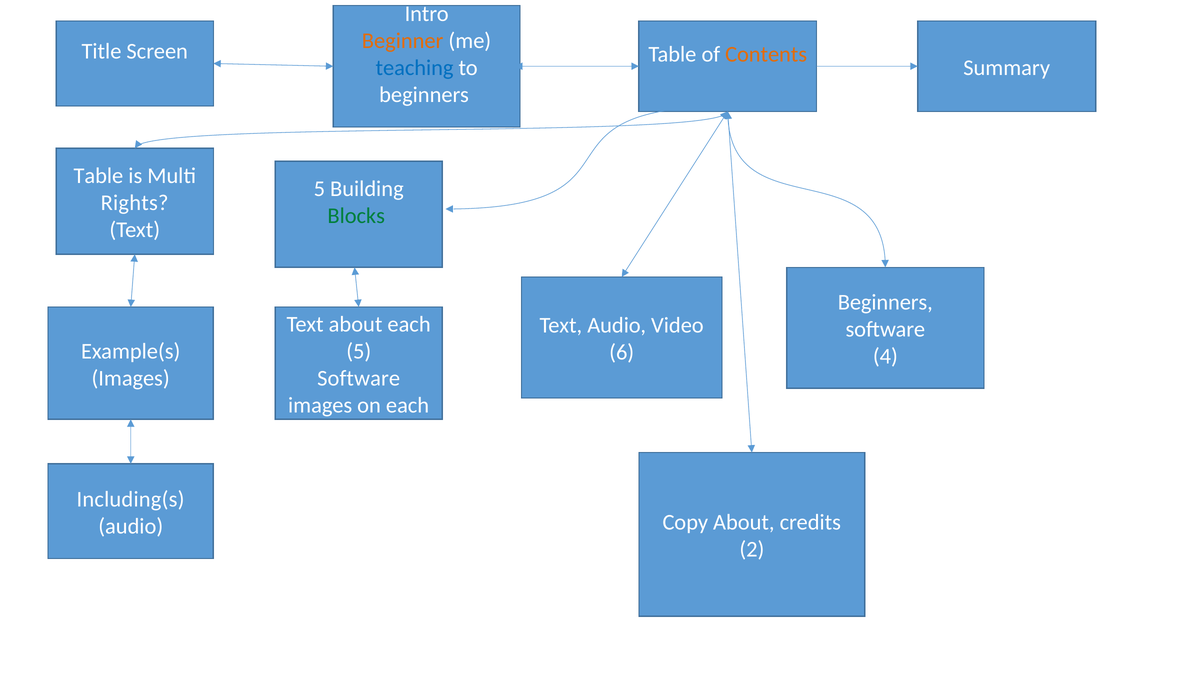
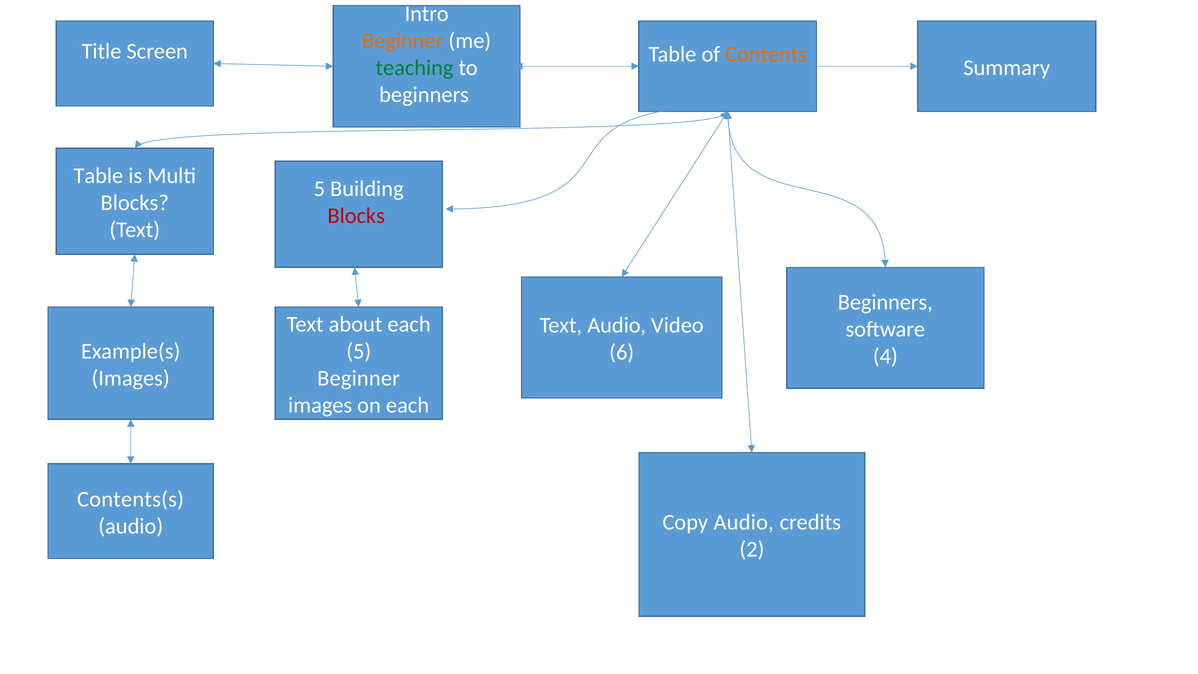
teaching colour: blue -> green (415, 68)
Rights: Rights -> Blocks (135, 203)
Blocks colour: green -> red (356, 216)
Software: Software -> Beginner (359, 378)
Including(s: Including(s -> Contents(s (131, 499)
Copy About: About -> Audio (744, 522)
